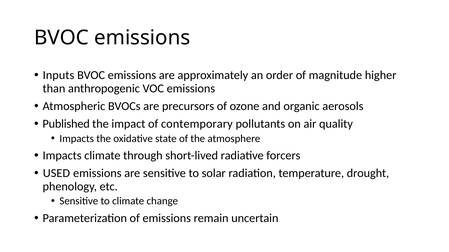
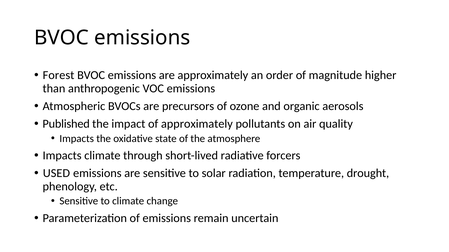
Inputs: Inputs -> Forest (59, 75)
of contemporary: contemporary -> approximately (197, 124)
